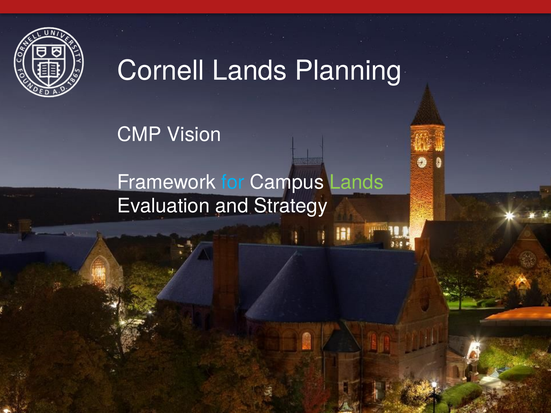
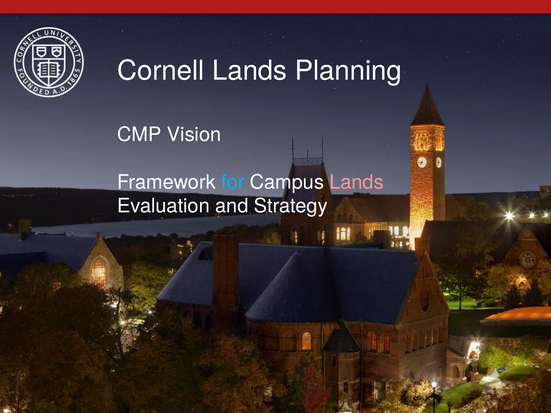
Lands colour: light green -> pink (357, 182)
